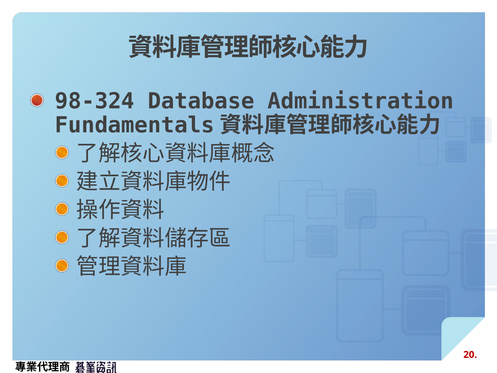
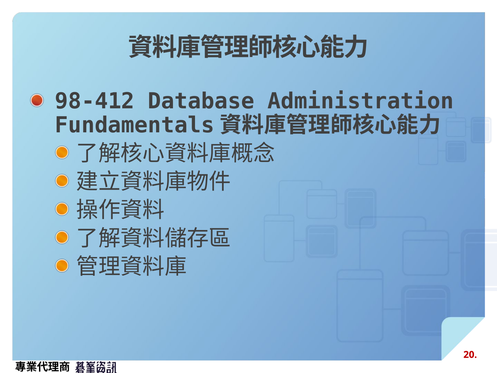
98-324: 98-324 -> 98-412 (95, 101)
